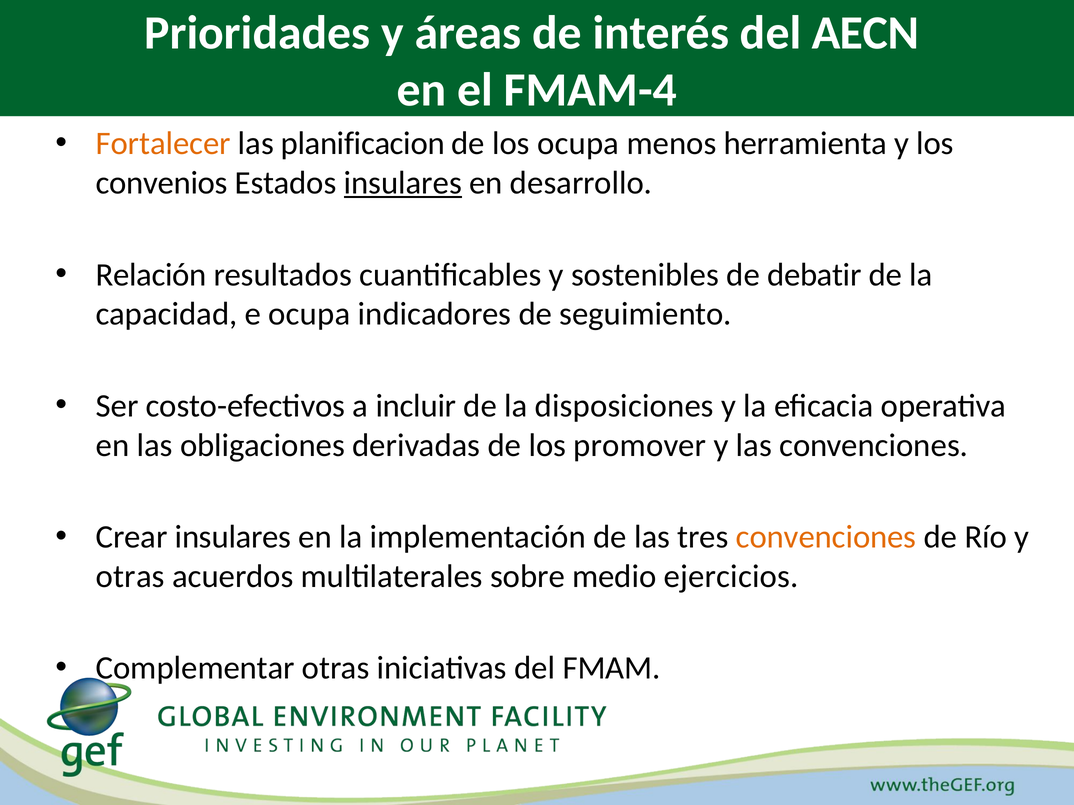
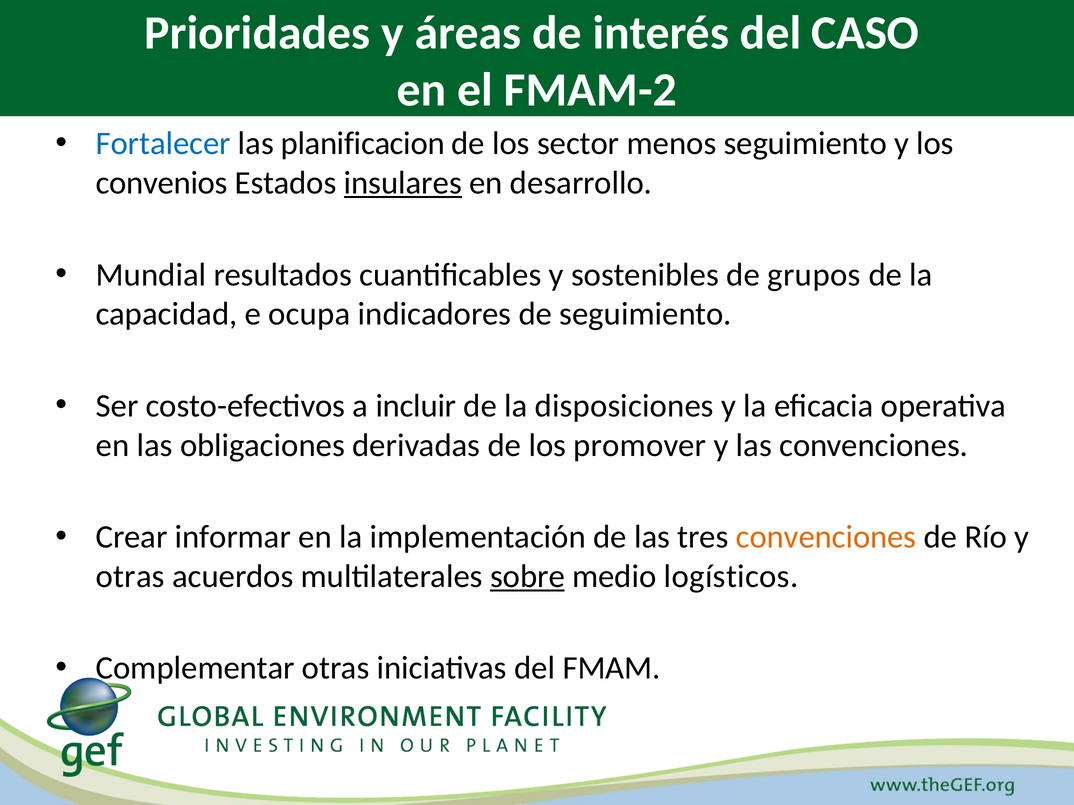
AECN: AECN -> CASO (865, 33)
FMAM-4: FMAM-4 -> FMAM-2 (590, 90)
Fortalecer colour: orange -> blue (163, 144)
los ocupa: ocupa -> sector (578, 144)
menos herramienta: herramienta -> seguimiento (805, 144)
Relación: Relación -> Mundial (151, 275)
debatir: debatir -> grupos (814, 275)
Crear insulares: insulares -> informar (233, 537)
sobre underline: none -> present (527, 577)
ejercicios: ejercicios -> logísticos (731, 577)
